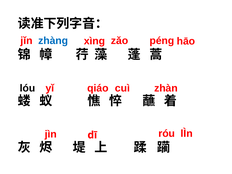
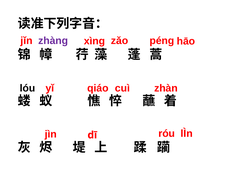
zhàng colour: blue -> purple (53, 41)
